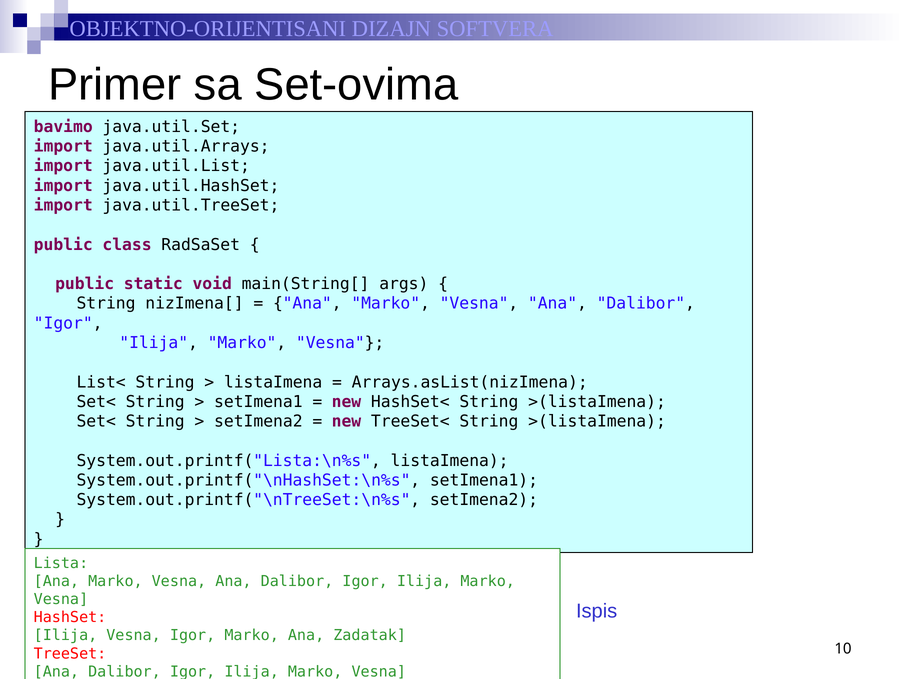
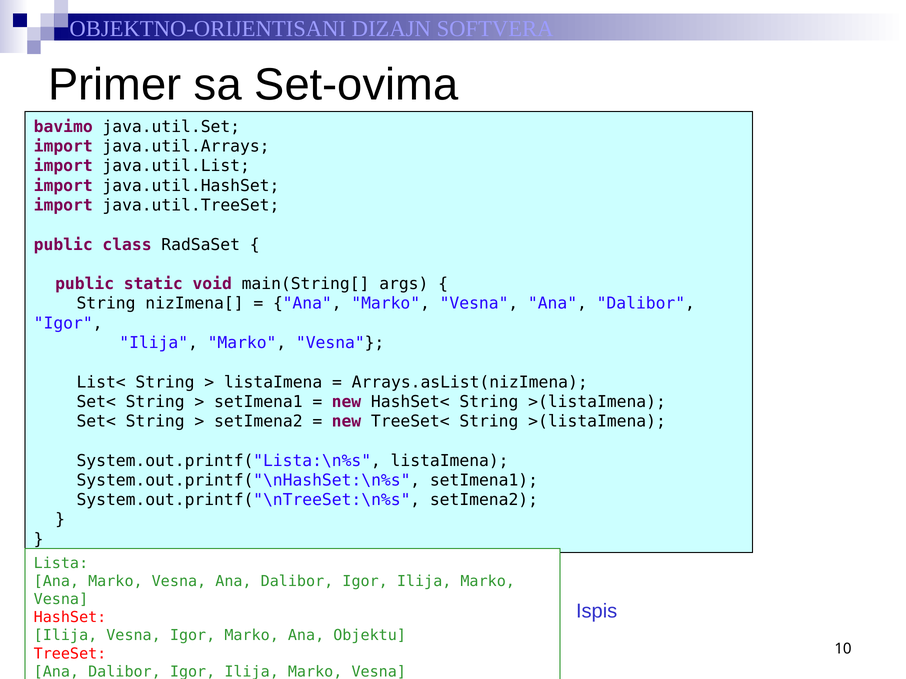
Zadatak: Zadatak -> Objektu (370, 636)
